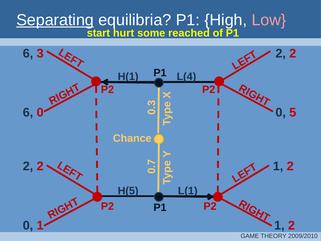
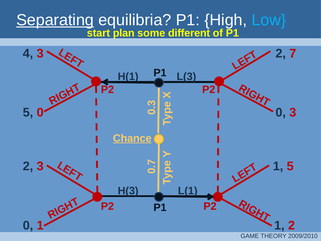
Low colour: pink -> light blue (269, 20)
hurt: hurt -> plan (124, 33)
reached: reached -> different (189, 33)
6: 6 -> 4 (28, 53)
2: 2 -> 7 (293, 53)
L(4: L(4 -> L(3 (186, 77)
6: 6 -> 5 (28, 112)
0 5: 5 -> 3 (293, 112)
Chance underline: none -> present (132, 138)
2: 2 -> 3 (40, 166)
2: 2 -> 5 (290, 166)
H(5: H(5 -> H(3 (128, 191)
